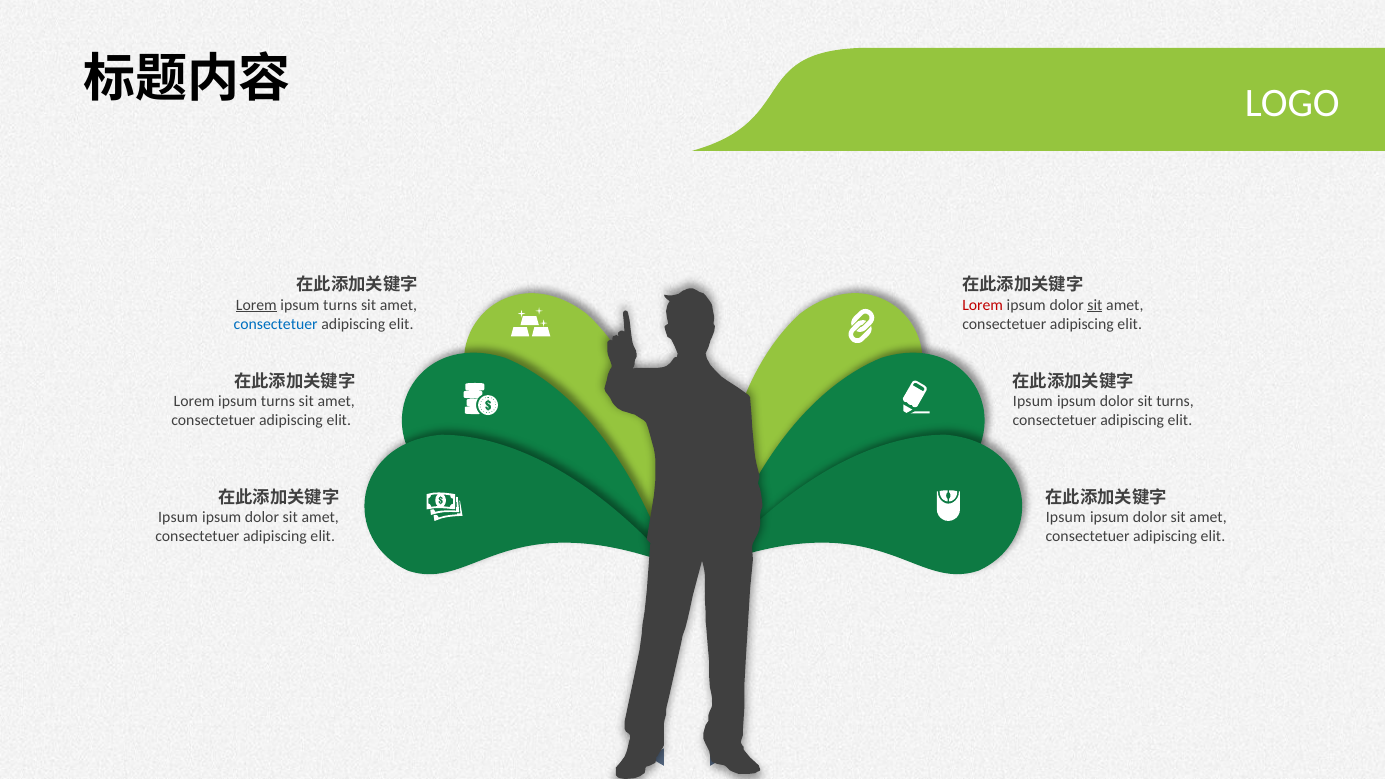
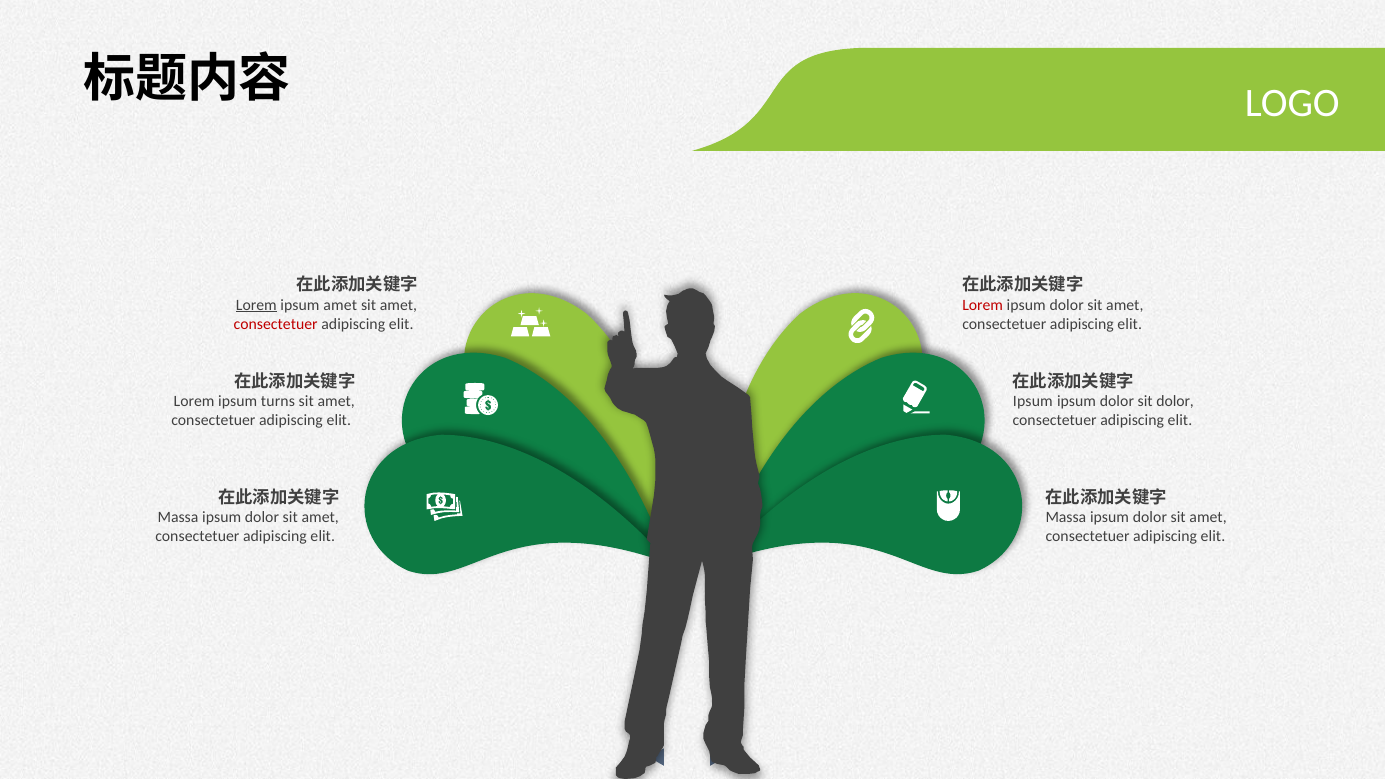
turns: turns -> amet (340, 305)
sit underline: present -> none (1095, 305)
consectetuer colour: blue -> red (276, 324)
sit turns: turns -> dolor (1175, 402)
Ipsum: Ipsum -> Massa (178, 518)
Ipsum: Ipsum -> Massa (1066, 518)
